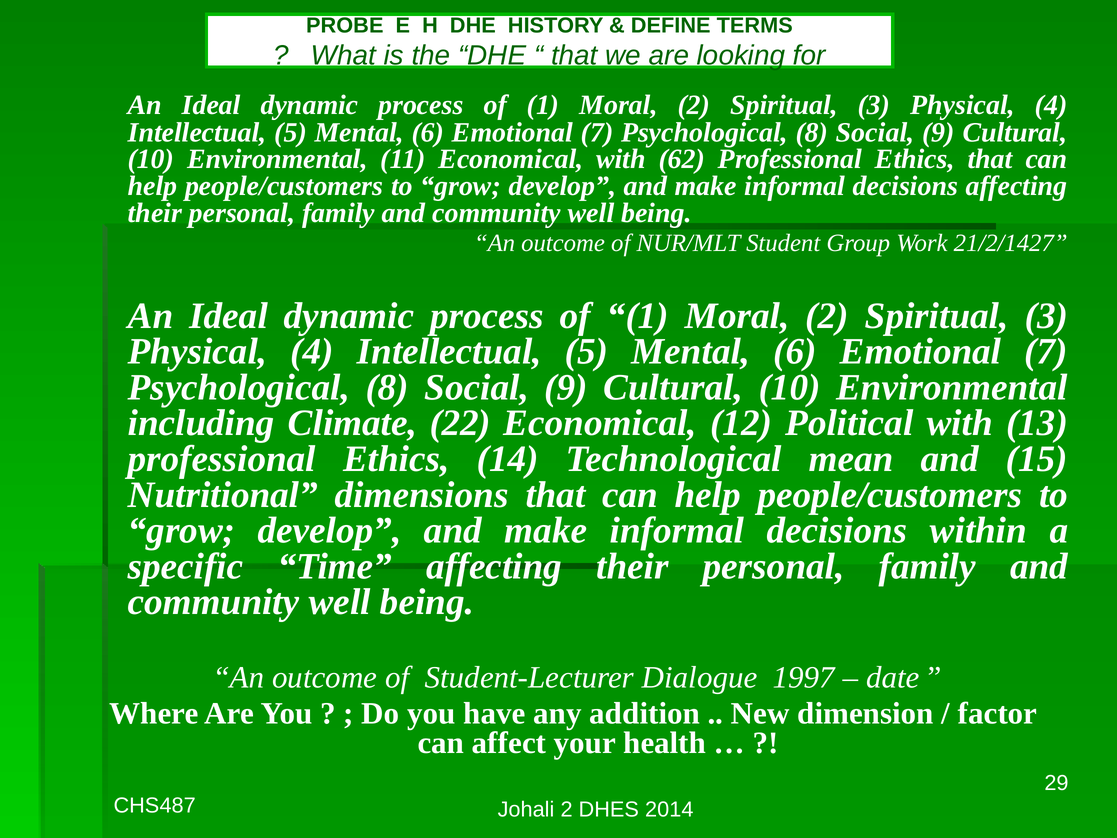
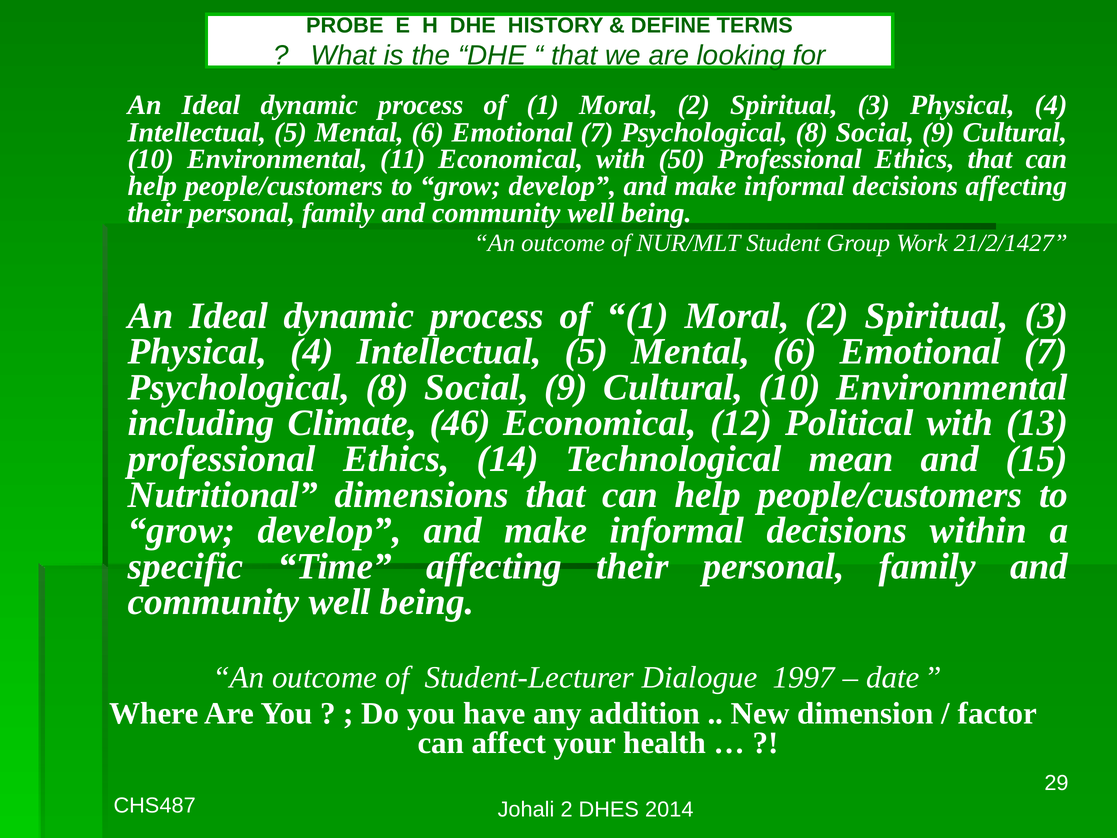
62: 62 -> 50 (682, 159)
22: 22 -> 46 (460, 423)
